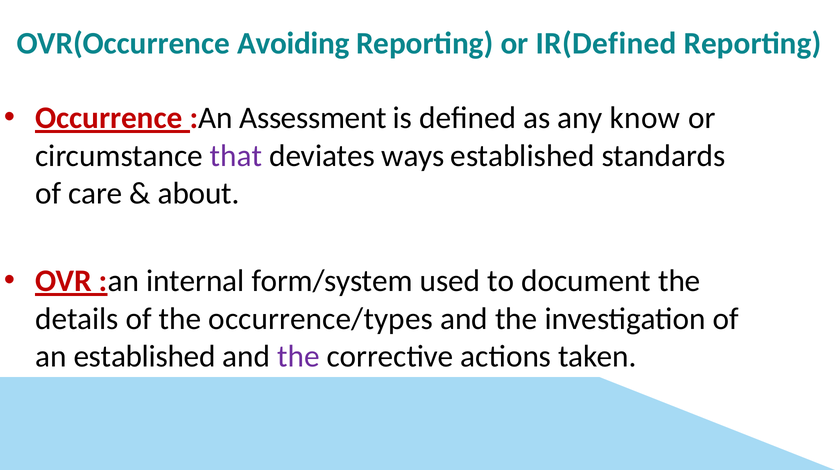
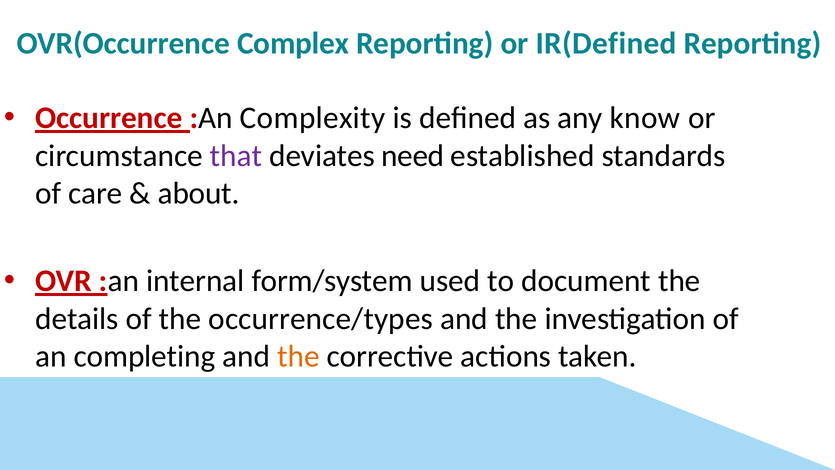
Avoiding: Avoiding -> Complex (293, 44)
Assessment: Assessment -> Complexity (313, 118)
ways: ways -> need (413, 156)
an established: established -> completing (144, 356)
the colour: purple -> orange (298, 356)
